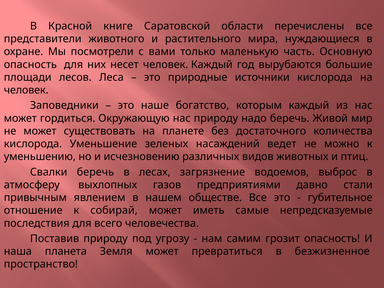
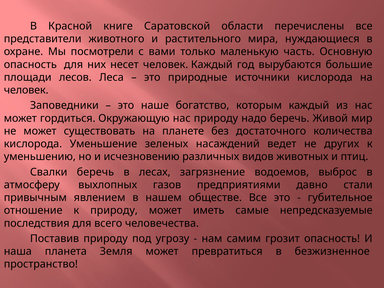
можно: можно -> других (342, 144)
к собирай: собирай -> природу (114, 210)
